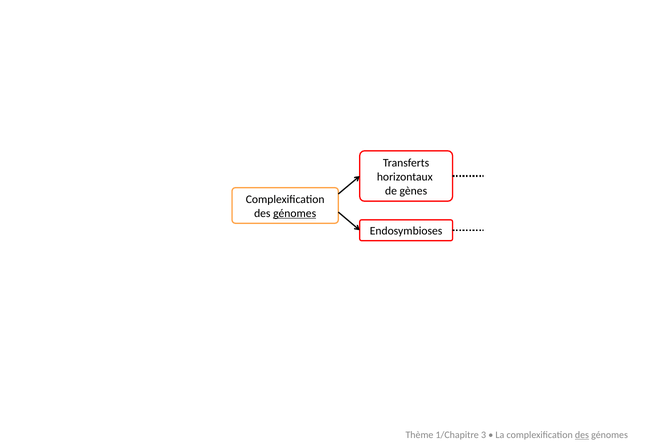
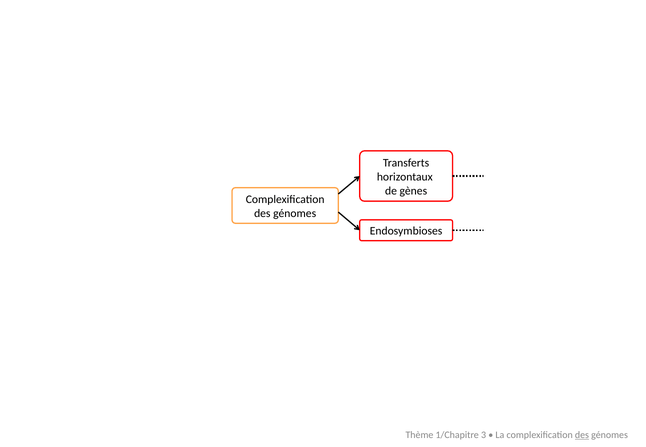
génomes underline: present -> none (295, 213)
